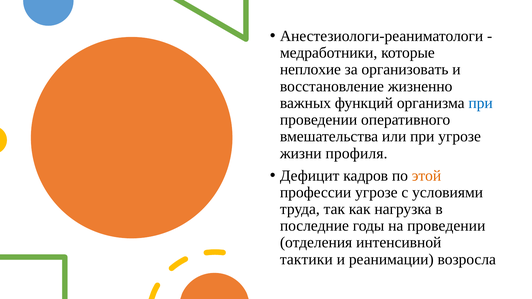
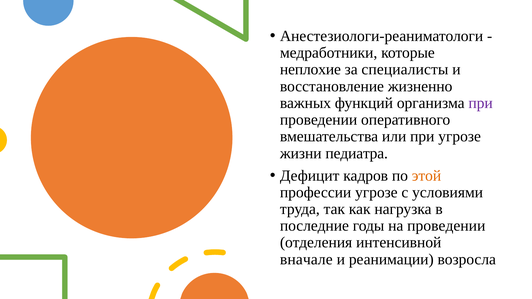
организовать: организовать -> специалисты (405, 70)
при colour: blue -> purple (481, 103)
профиля: профиля -> педиатра (357, 153)
тактики: тактики -> вначале (306, 260)
